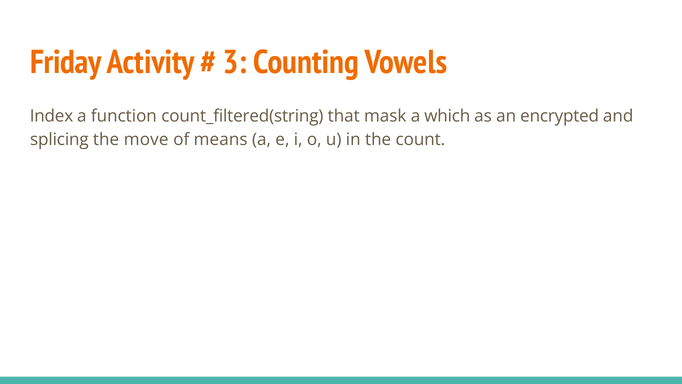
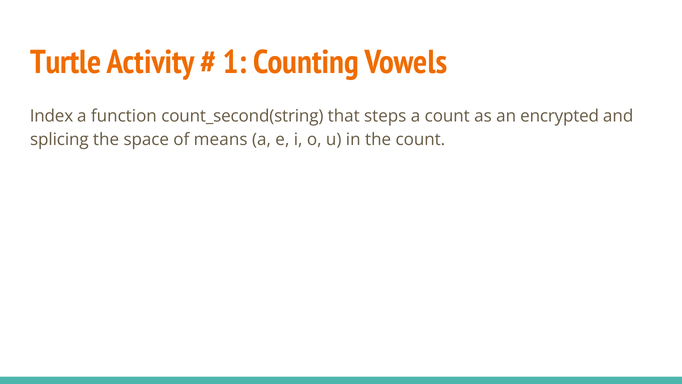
Friday: Friday -> Turtle (66, 62)
3: 3 -> 1 (235, 62)
count_filtered(string: count_filtered(string -> count_second(string (242, 116)
mask: mask -> steps (385, 116)
a which: which -> count (447, 116)
move: move -> space (146, 139)
